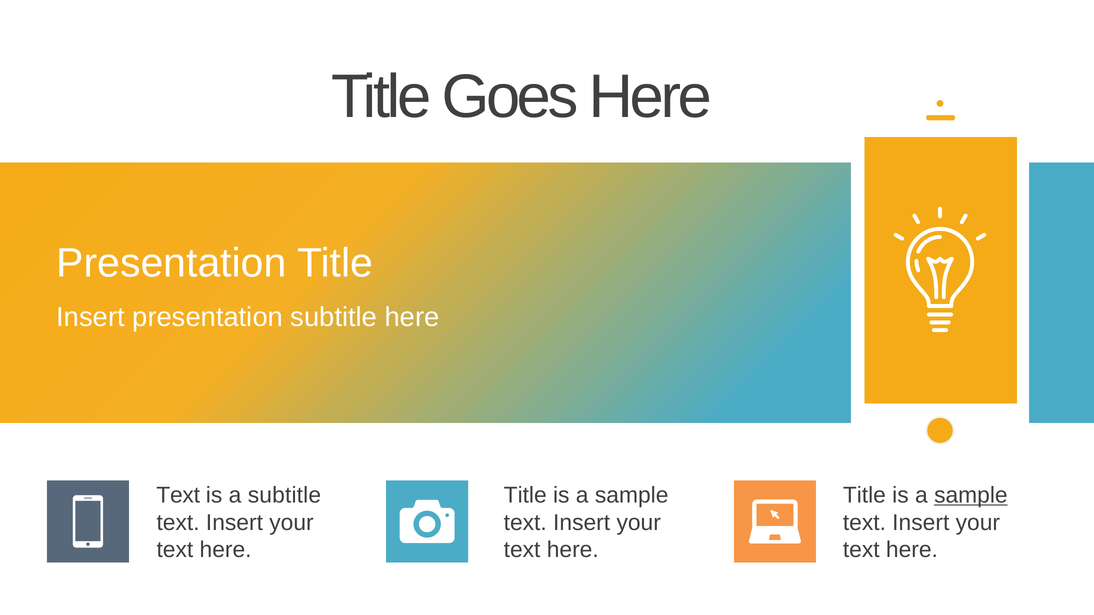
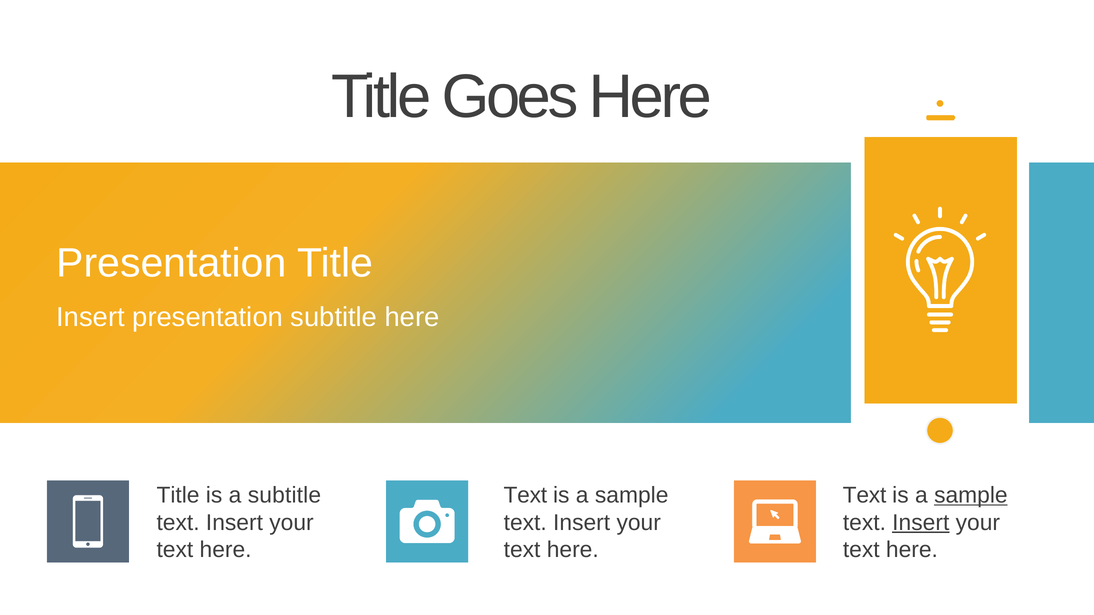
Text: Text -> Title (178, 496)
Title: Title -> Text (525, 496)
Title: Title -> Text (865, 496)
Insert underline: none -> present (921, 523)
